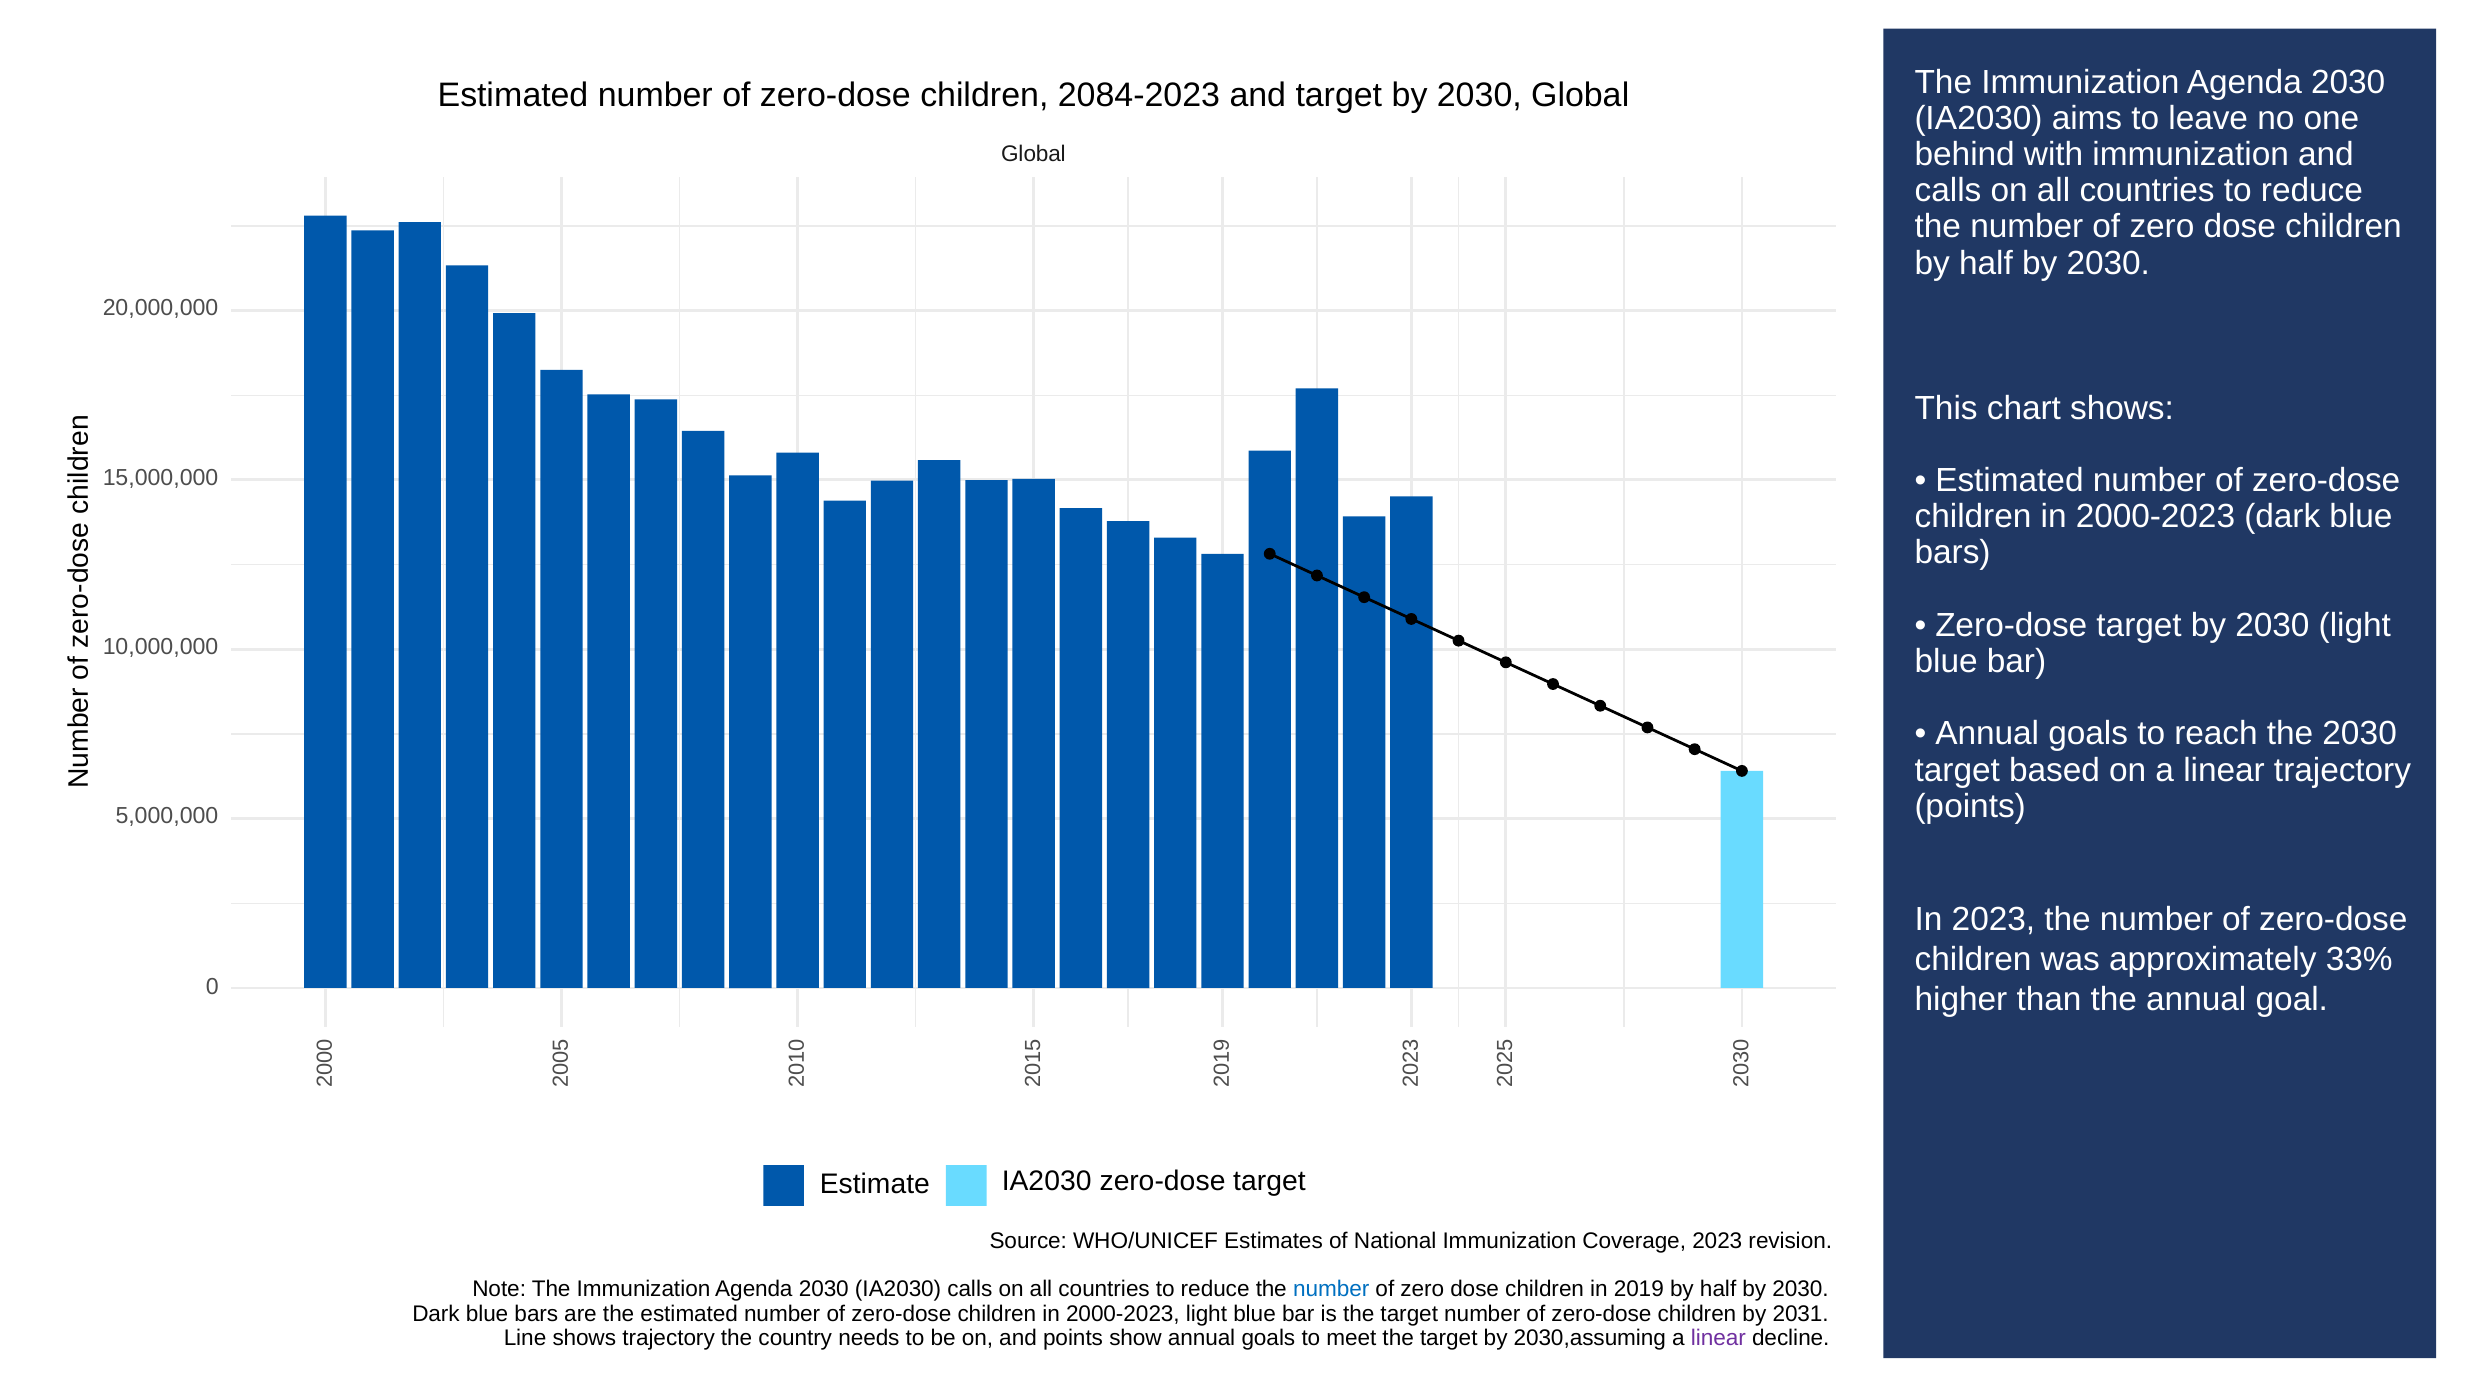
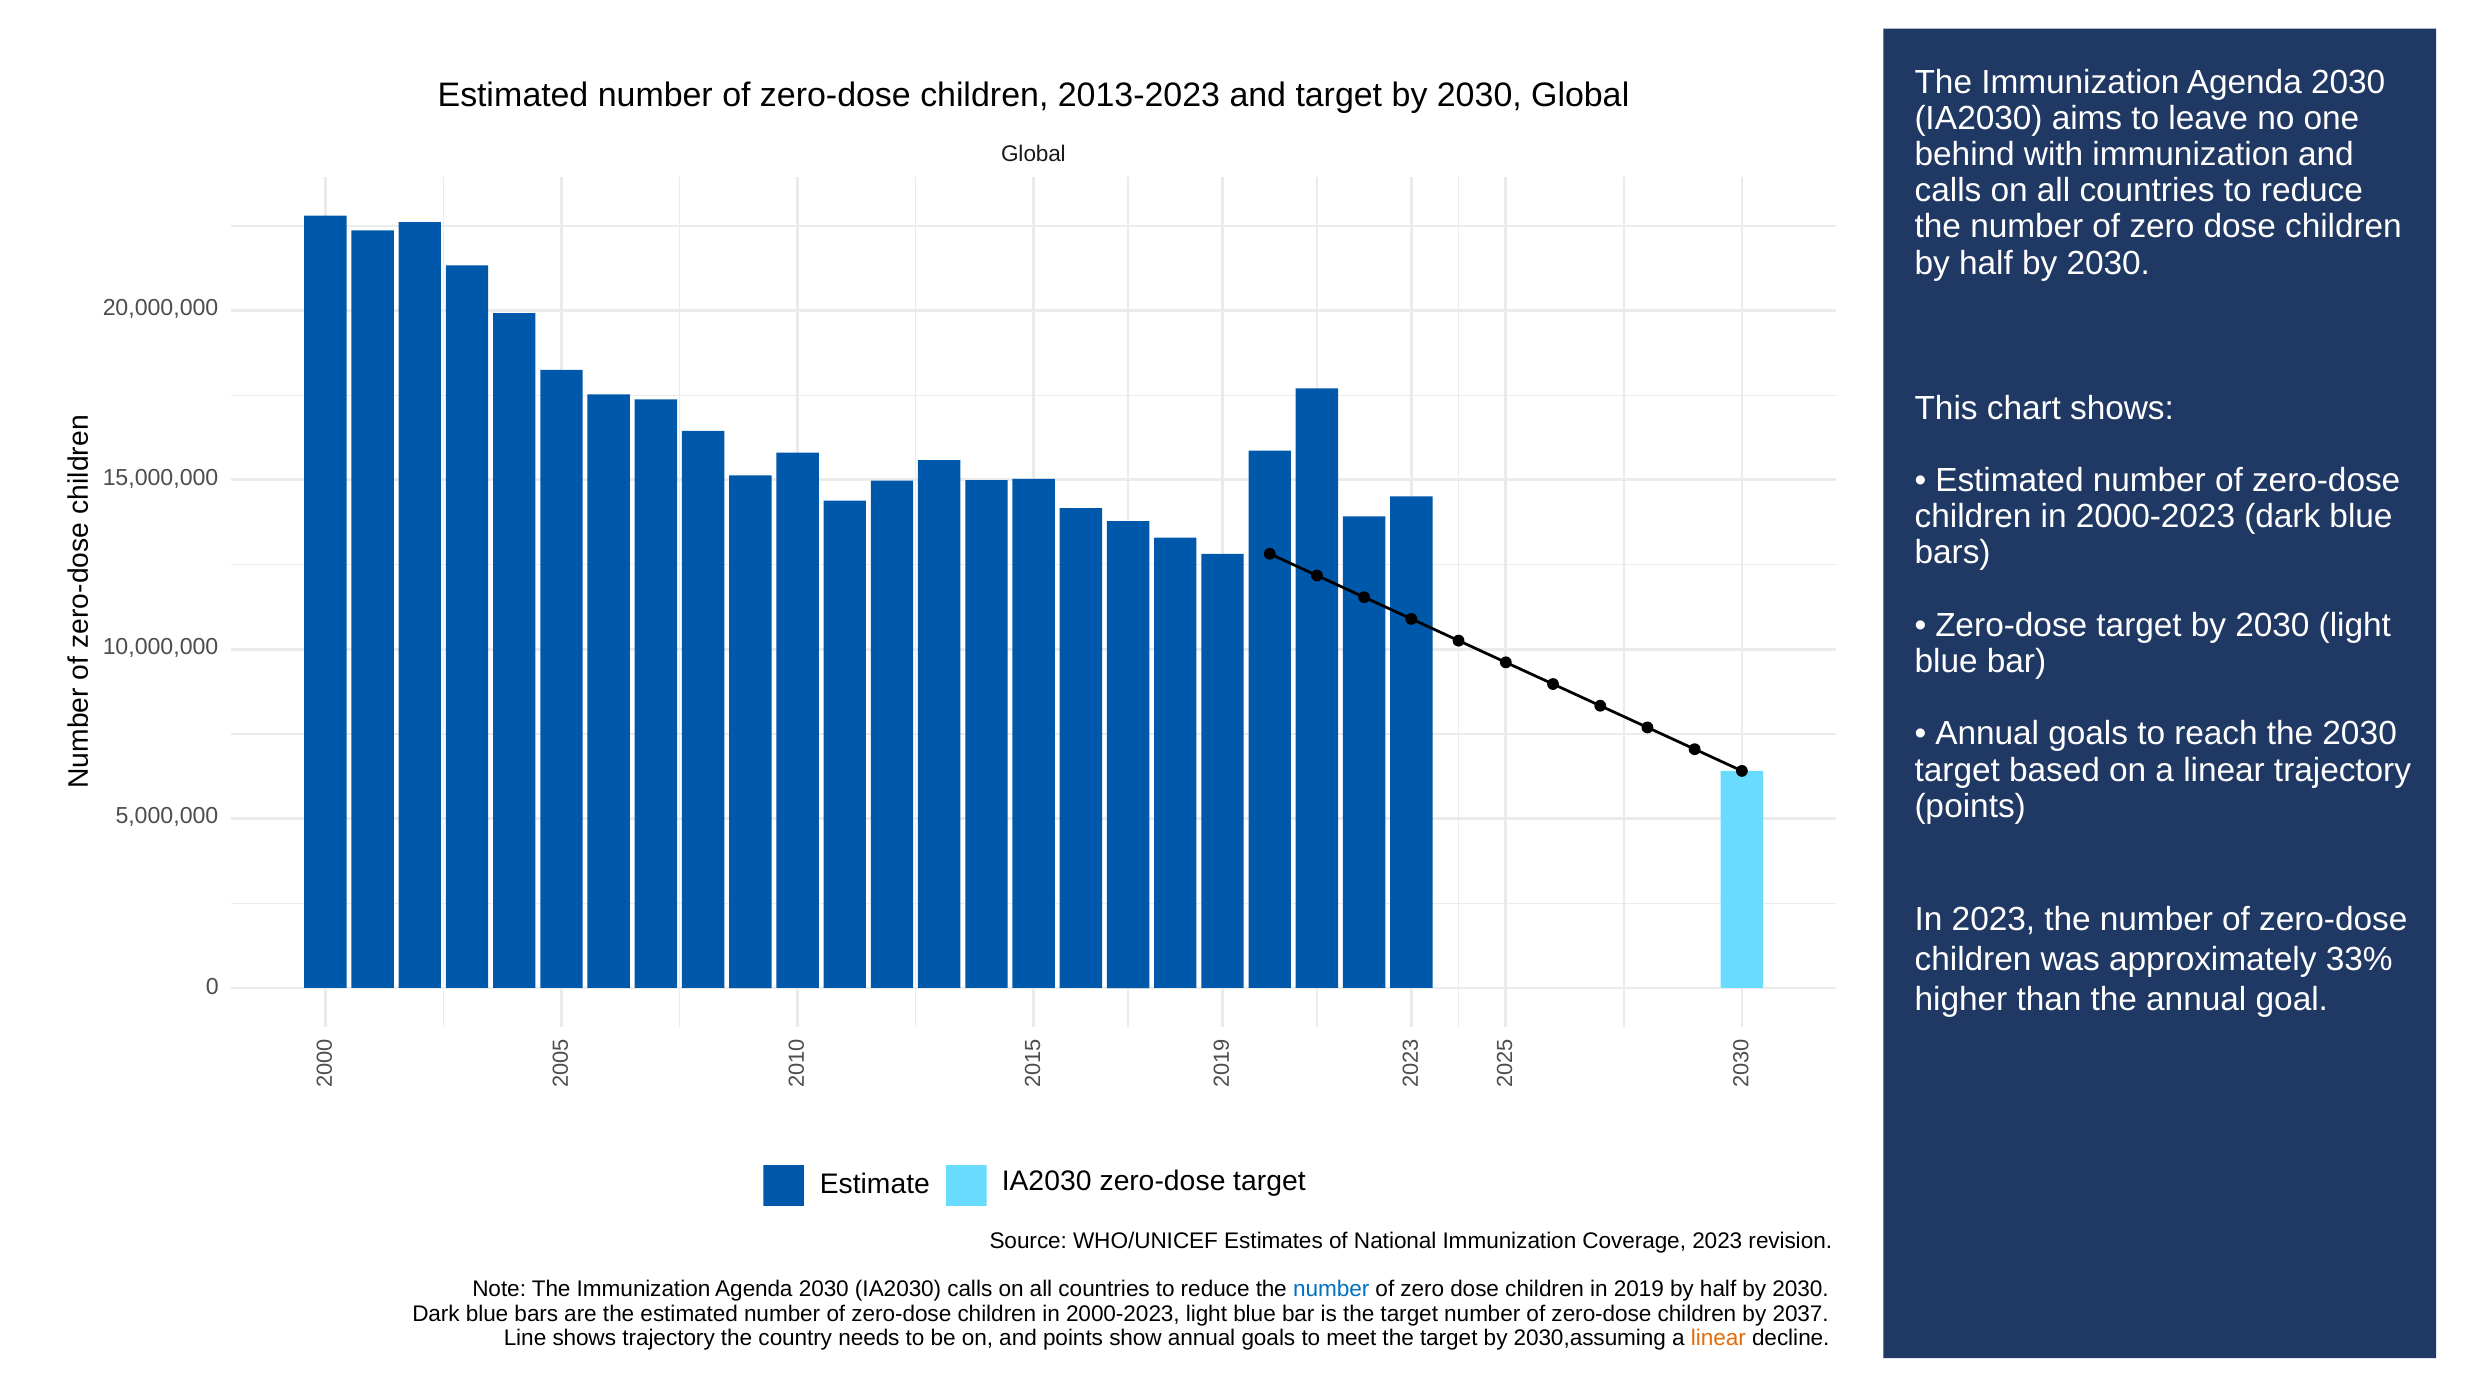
2084-2023: 2084-2023 -> 2013-2023 (1139, 95)
2031: 2031 -> 2037 (1801, 1315)
linear colour: purple -> orange (1718, 1339)
